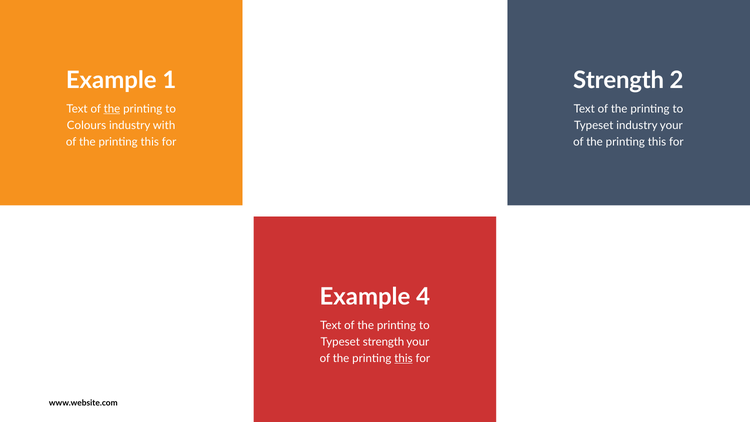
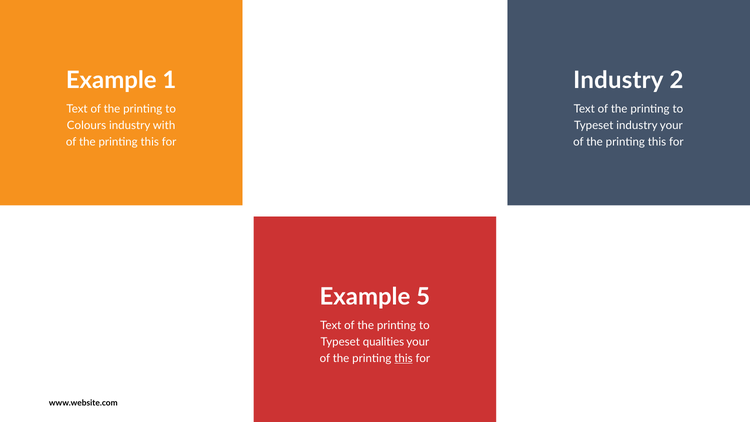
Strength: Strength -> Industry (618, 80)
the underline: present -> none (112, 109)
Example 4: 4 -> 5 (423, 297)
Typeset strength: strength -> qualities (383, 342)
